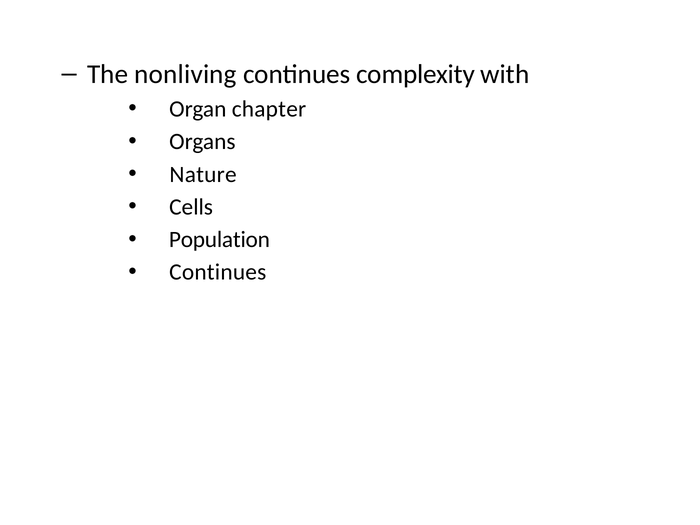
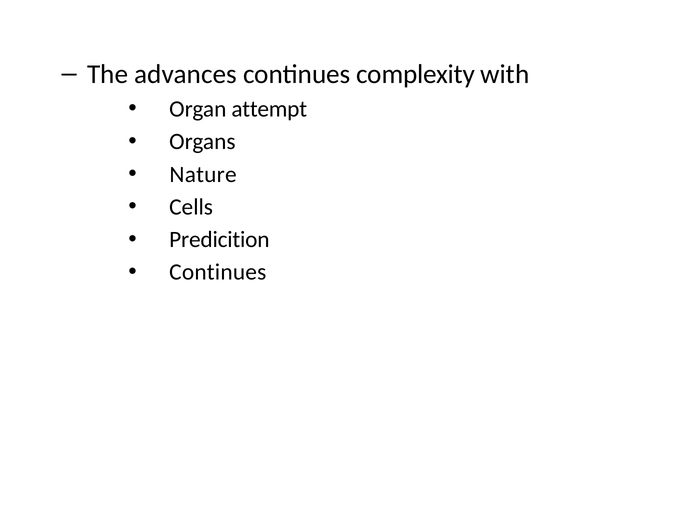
nonliving: nonliving -> advances (186, 74)
chapter: chapter -> attempt (269, 109)
Population: Population -> Predicition (219, 240)
